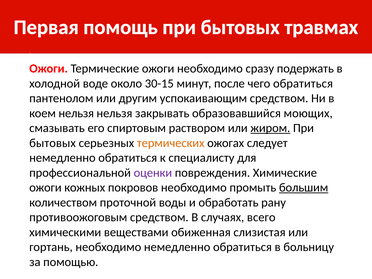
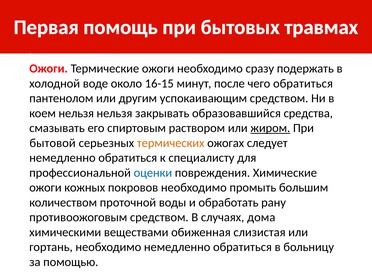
30-15: 30-15 -> 16-15 (159, 83)
моющих: моющих -> средства (308, 113)
бытовых: бытовых -> бытовой (53, 143)
оценки colour: purple -> blue (153, 173)
большим underline: present -> none (304, 188)
всего: всего -> дома (261, 217)
